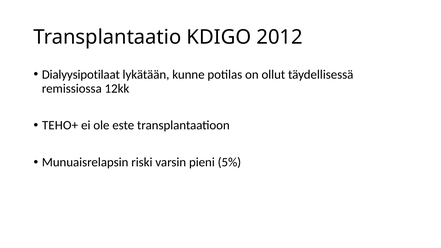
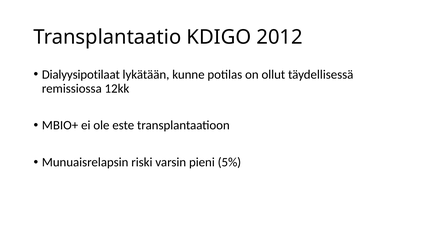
TEHO+: TEHO+ -> MBIO+ (60, 125)
